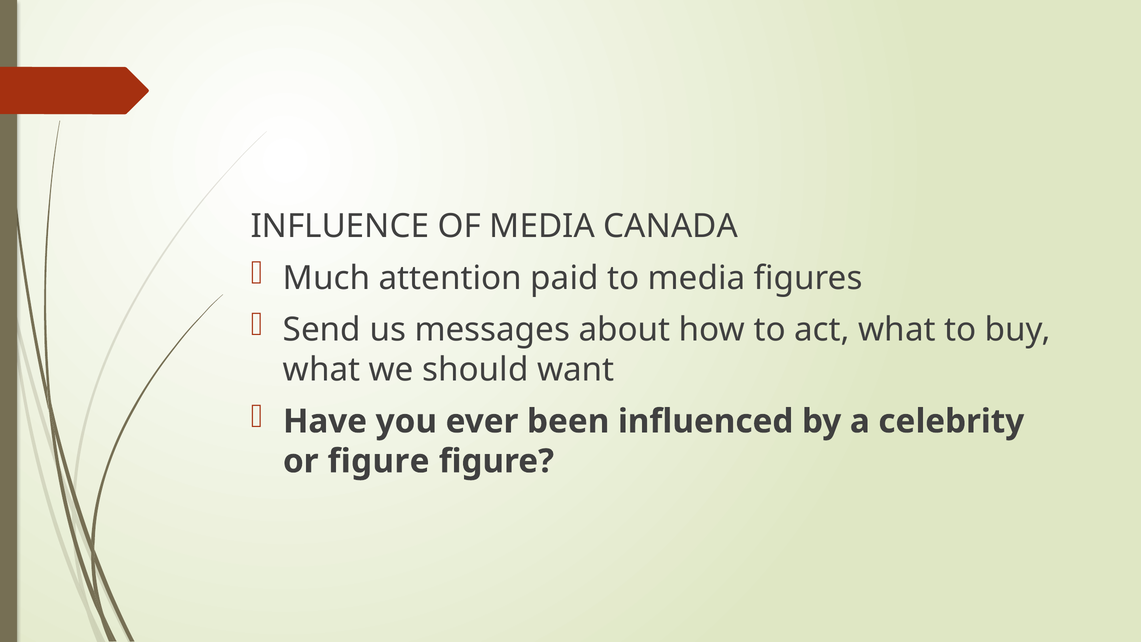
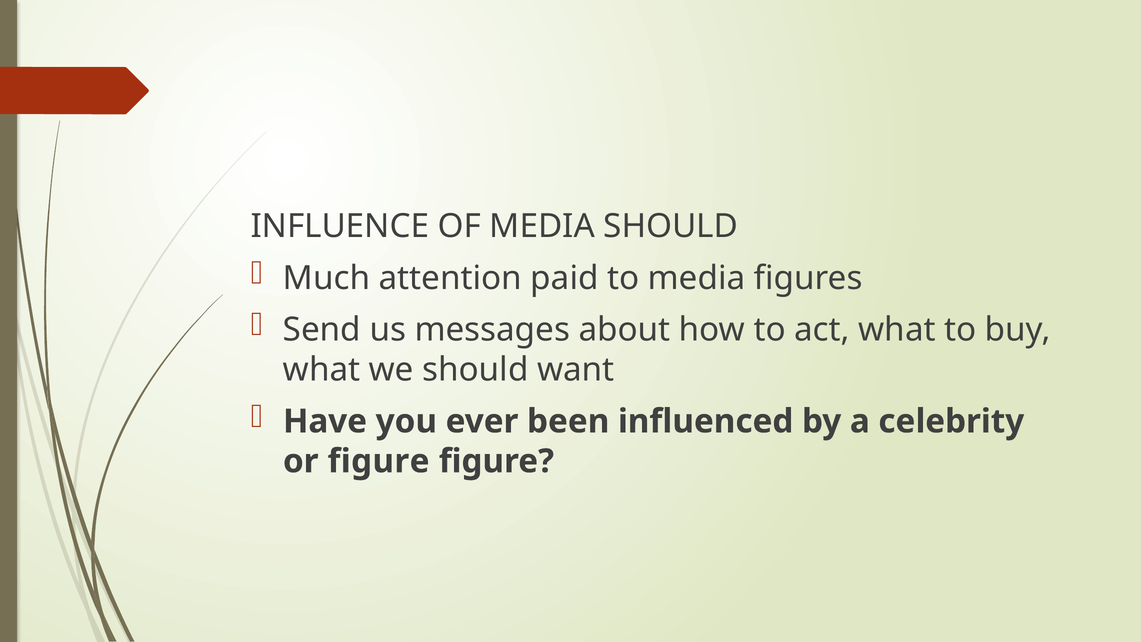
MEDIA CANADA: CANADA -> SHOULD (671, 226)
